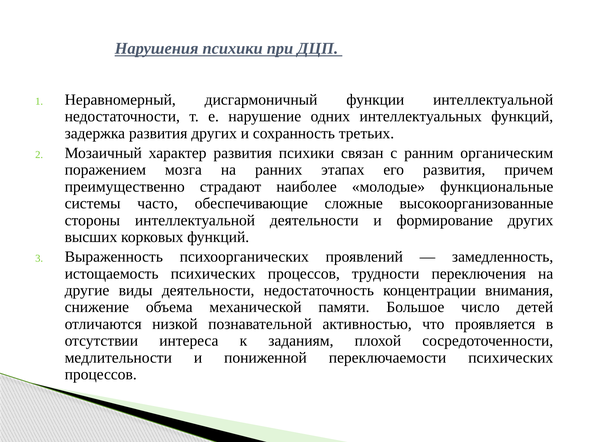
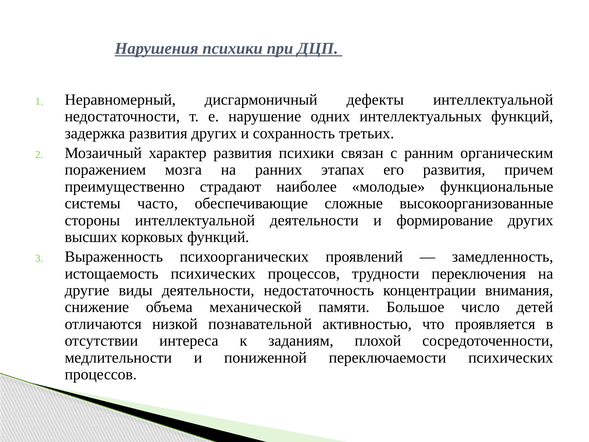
функции: функции -> дефекты (375, 100)
